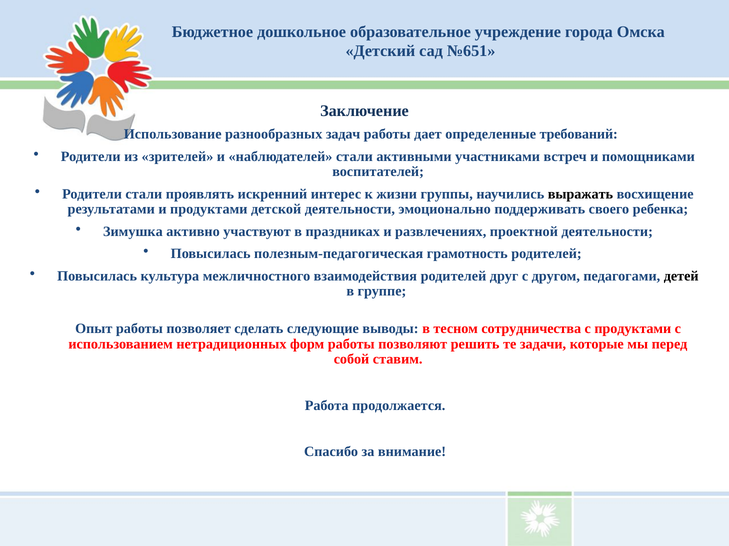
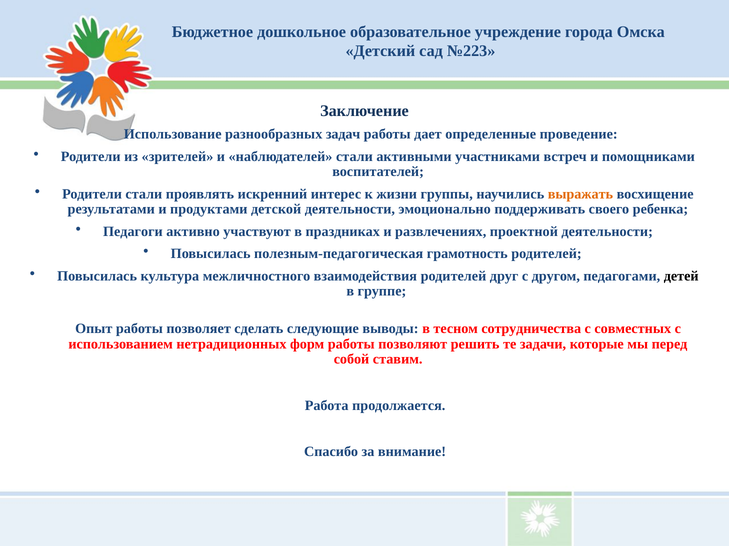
№651: №651 -> №223 (471, 51)
требований: требований -> проведение (579, 134)
выражать colour: black -> orange (580, 194)
Зимушка: Зимушка -> Педагоги (133, 232)
с продуктами: продуктами -> совместных (633, 329)
